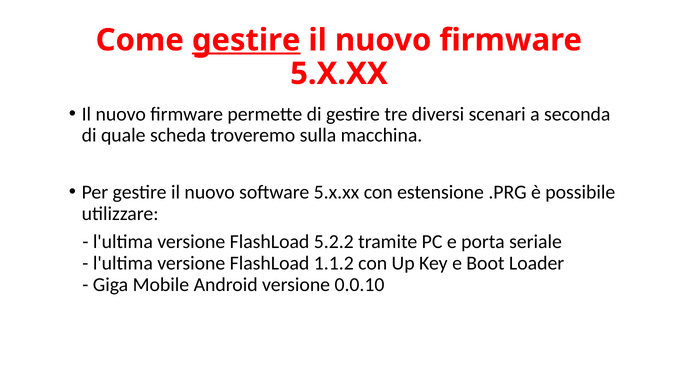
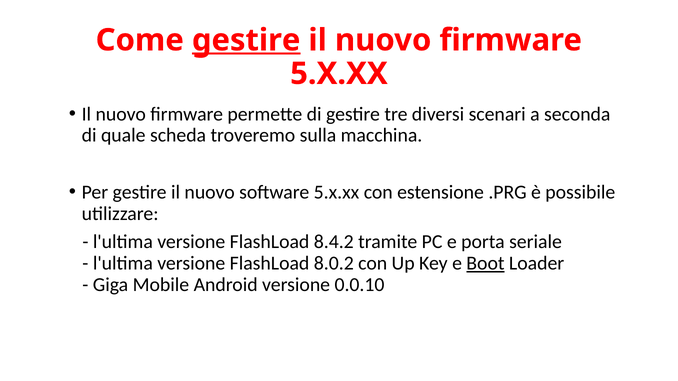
5.2.2: 5.2.2 -> 8.4.2 (334, 242)
1.1.2: 1.1.2 -> 8.0.2 (334, 264)
Boot underline: none -> present (485, 264)
